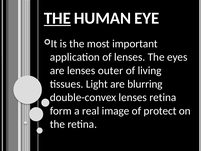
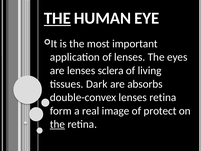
outer: outer -> sclera (111, 70)
Light: Light -> Dark (97, 84)
blurring: blurring -> absorbs (145, 84)
the underline: none -> present (57, 124)
